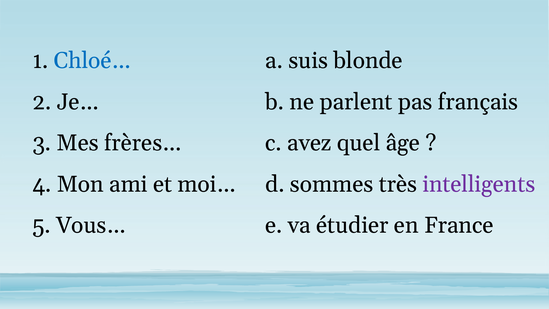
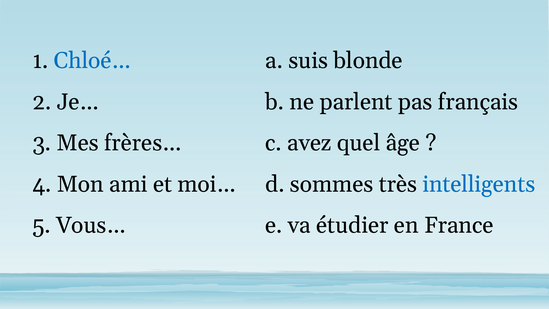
intelligents colour: purple -> blue (479, 184)
